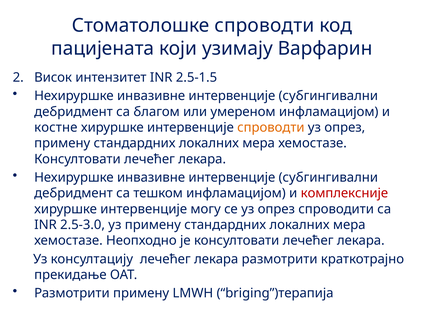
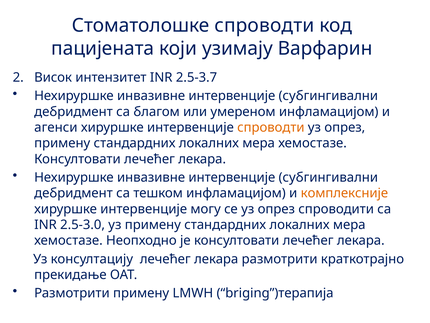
2.5-1.5: 2.5-1.5 -> 2.5-3.7 (197, 77)
костне: костне -> агенси (56, 127)
комплексније colour: red -> orange (344, 193)
